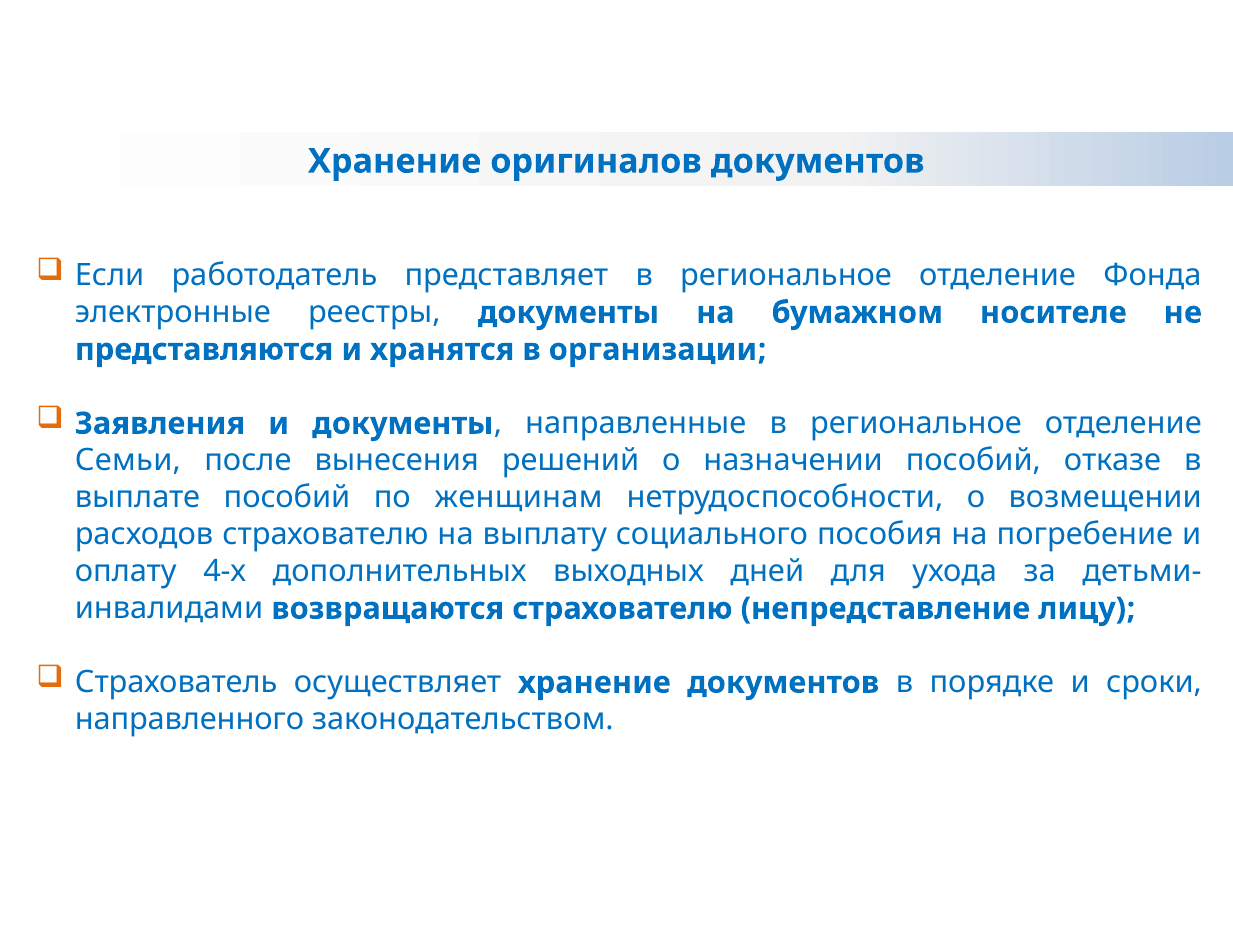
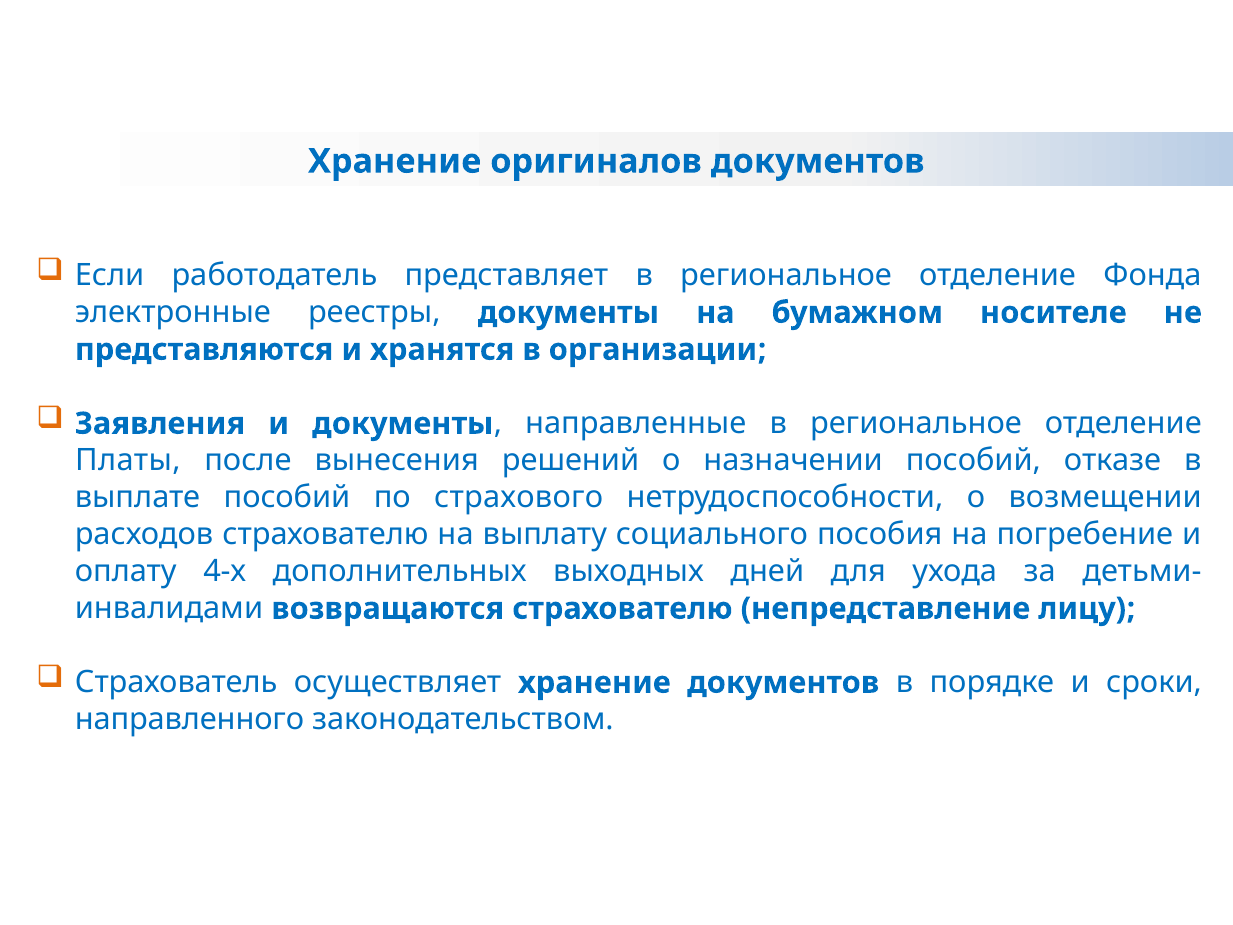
Семьи: Семьи -> Платы (128, 460)
женщинам: женщинам -> страхового (519, 497)
